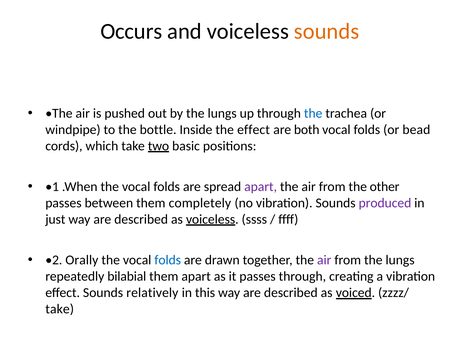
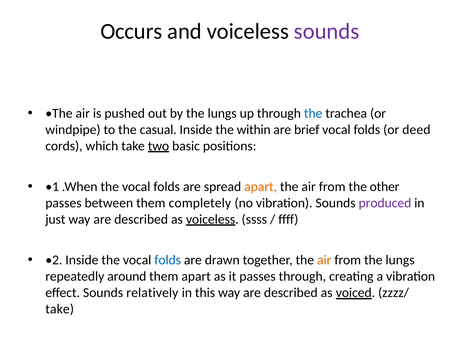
sounds colour: orange -> purple (327, 31)
bottle: bottle -> casual (158, 129)
the effect: effect -> within (254, 129)
both: both -> brief (307, 129)
bead: bead -> deed (416, 129)
apart colour: purple -> orange (261, 187)
•2 Orally: Orally -> Inside (82, 260)
air colour: purple -> orange (324, 260)
bilabial: bilabial -> around (127, 276)
